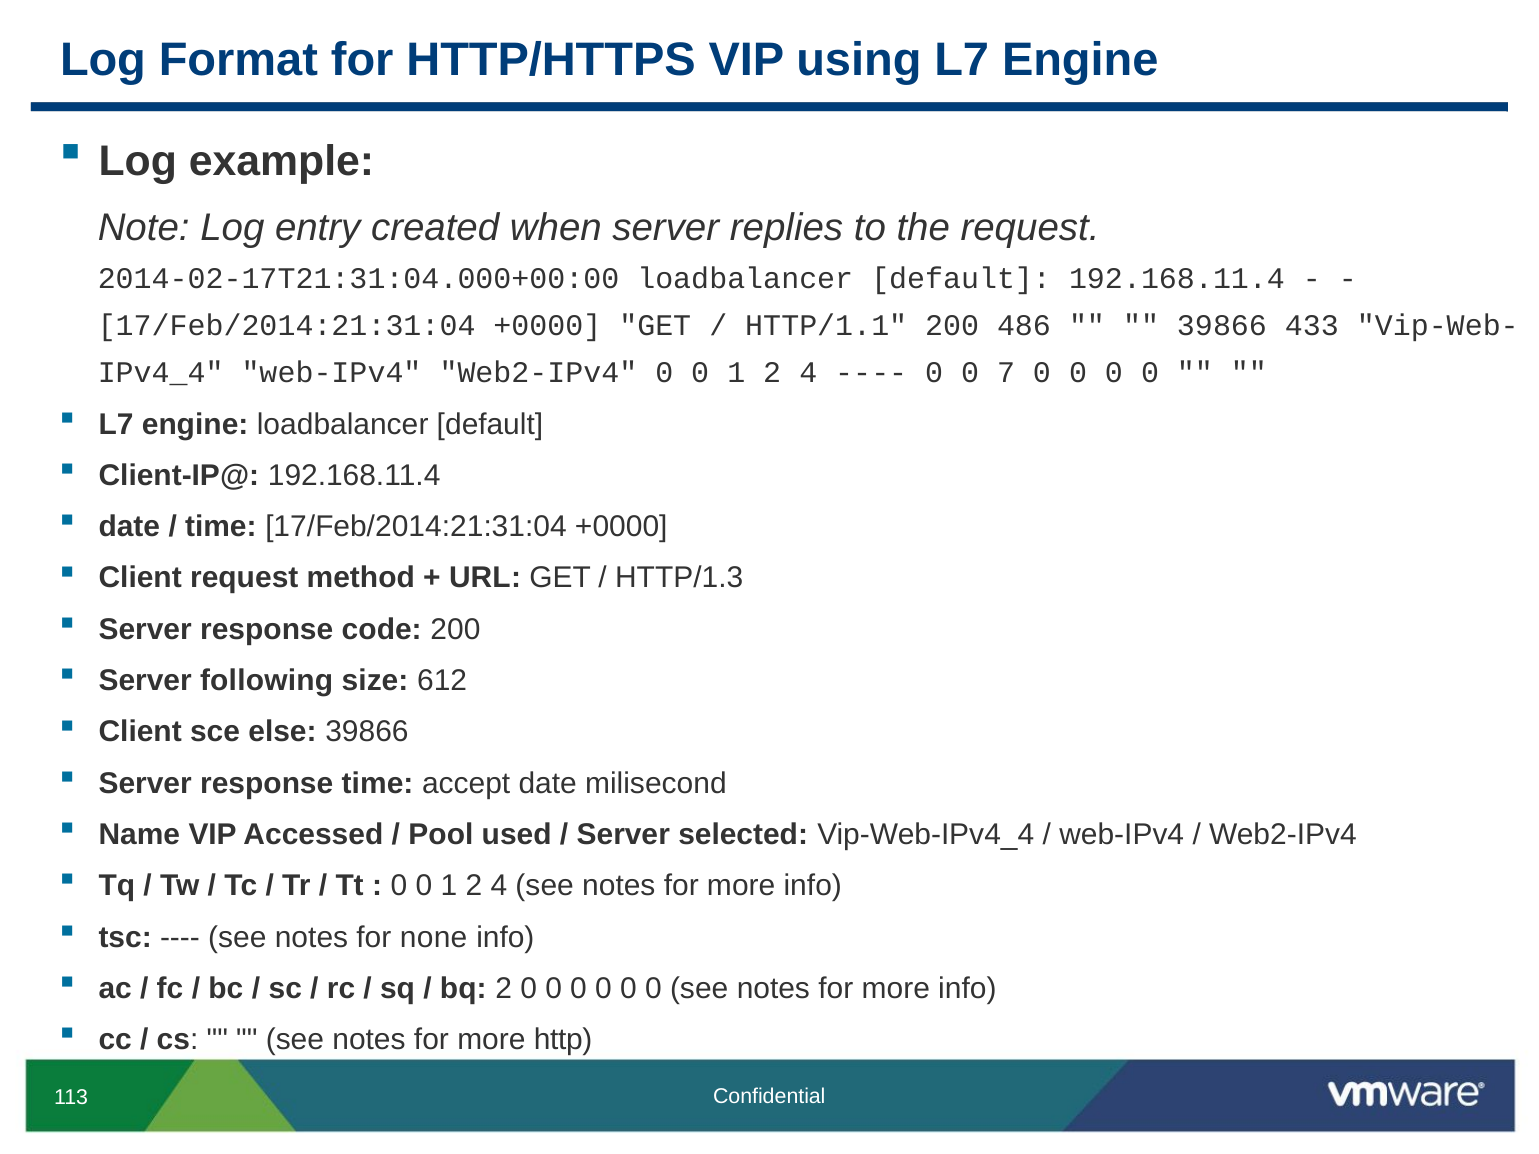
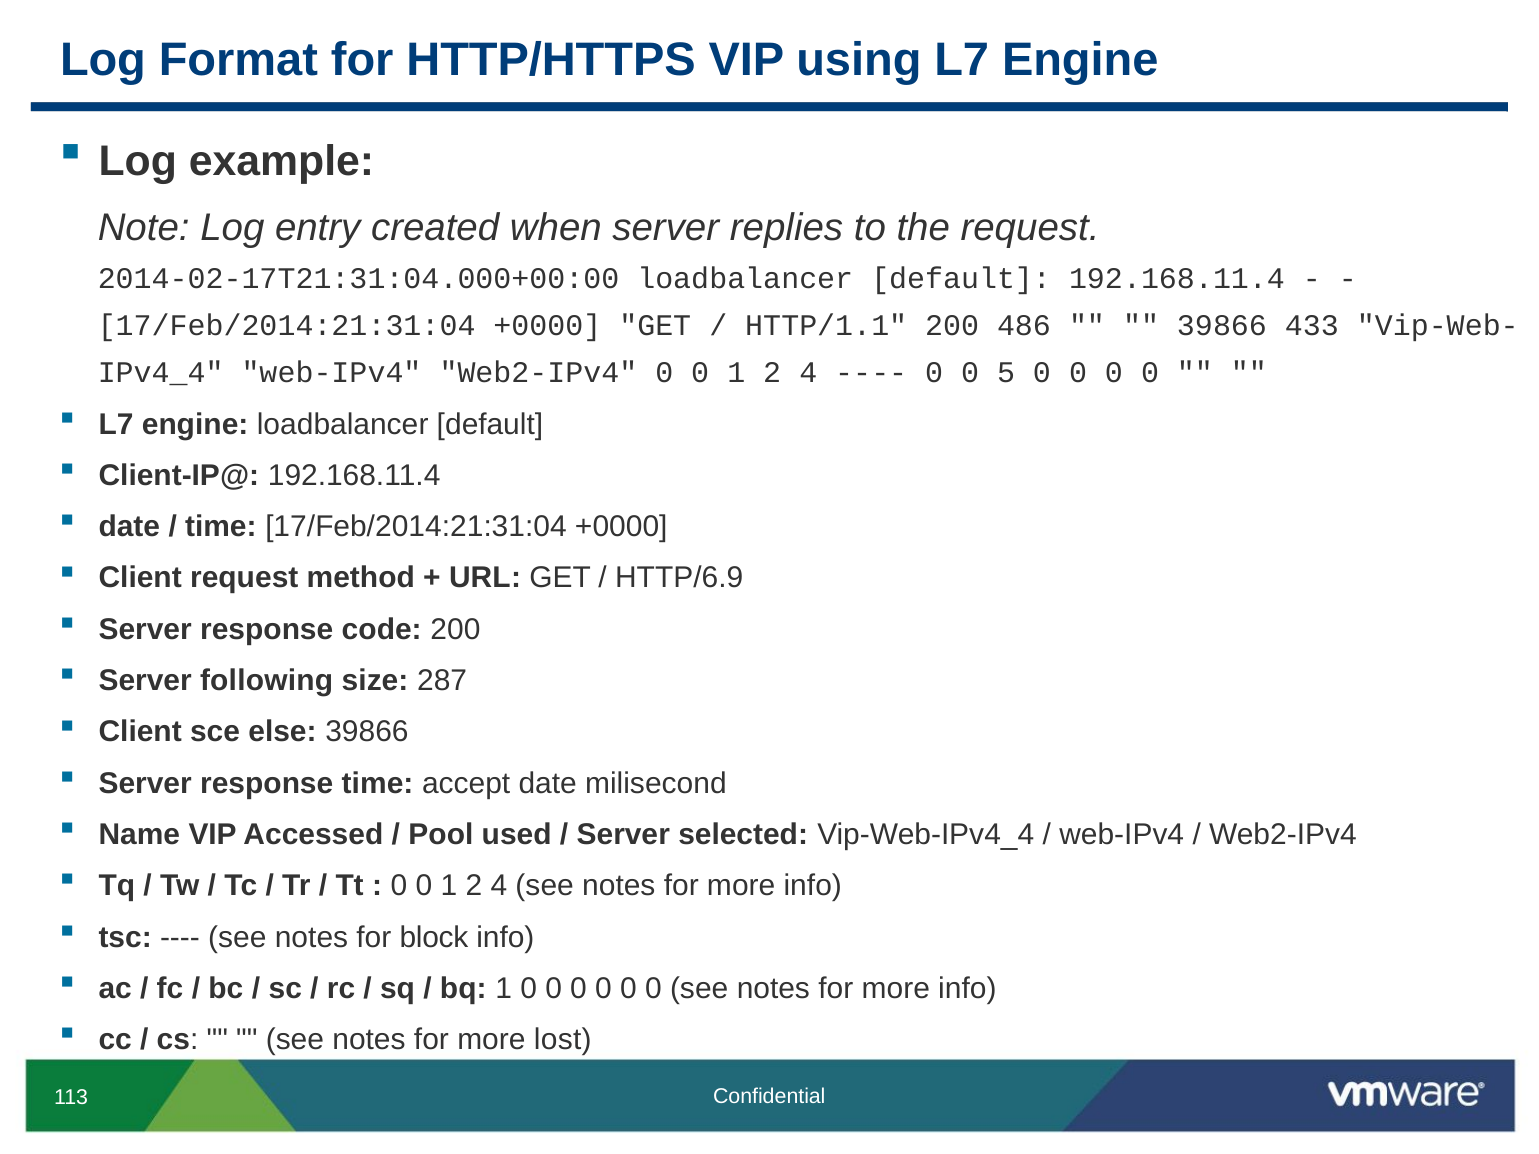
7: 7 -> 5 (1006, 373)
HTTP/1.3: HTTP/1.3 -> HTTP/6.9 (679, 578)
612: 612 -> 287 (442, 681)
none: none -> block (434, 937)
bq 2: 2 -> 1 (504, 989)
http: http -> lost (563, 1040)
